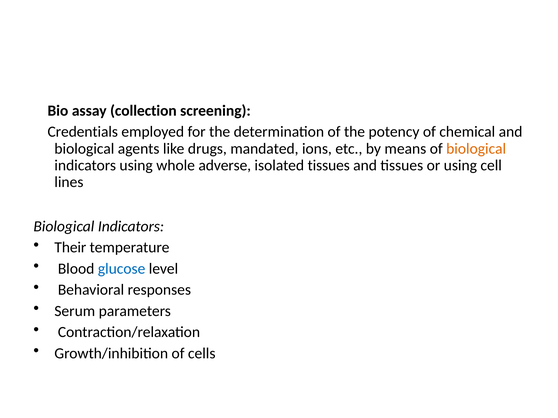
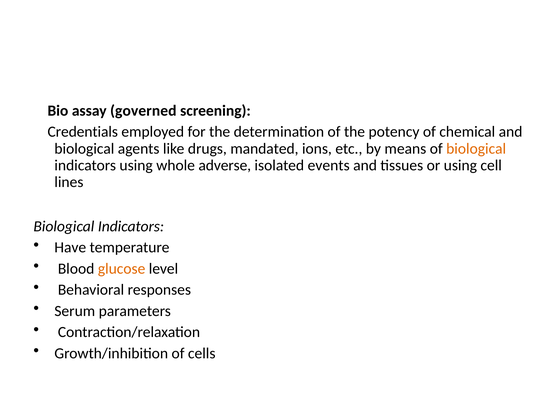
collection: collection -> governed (143, 111)
isolated tissues: tissues -> events (329, 166)
Their: Their -> Have (70, 248)
glucose colour: blue -> orange (122, 269)
